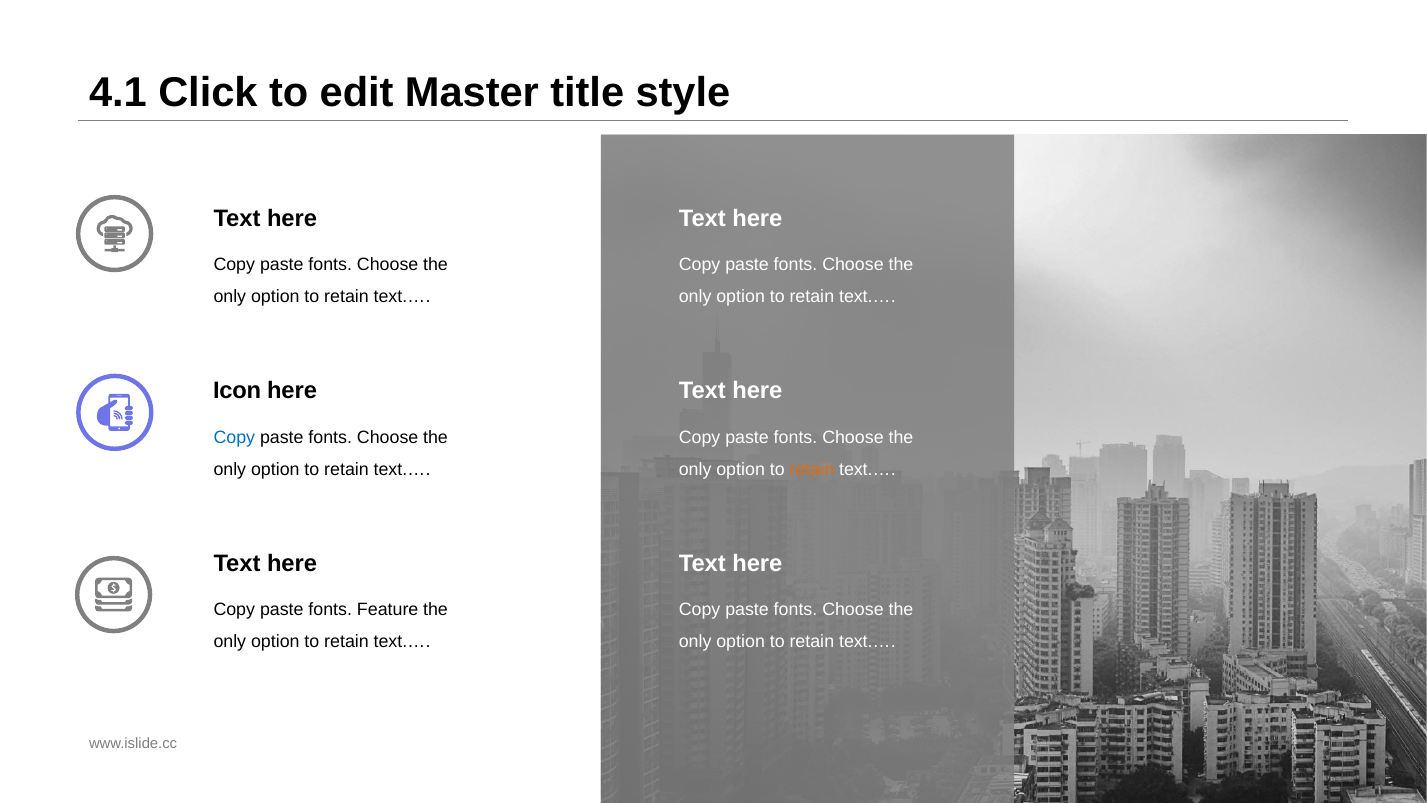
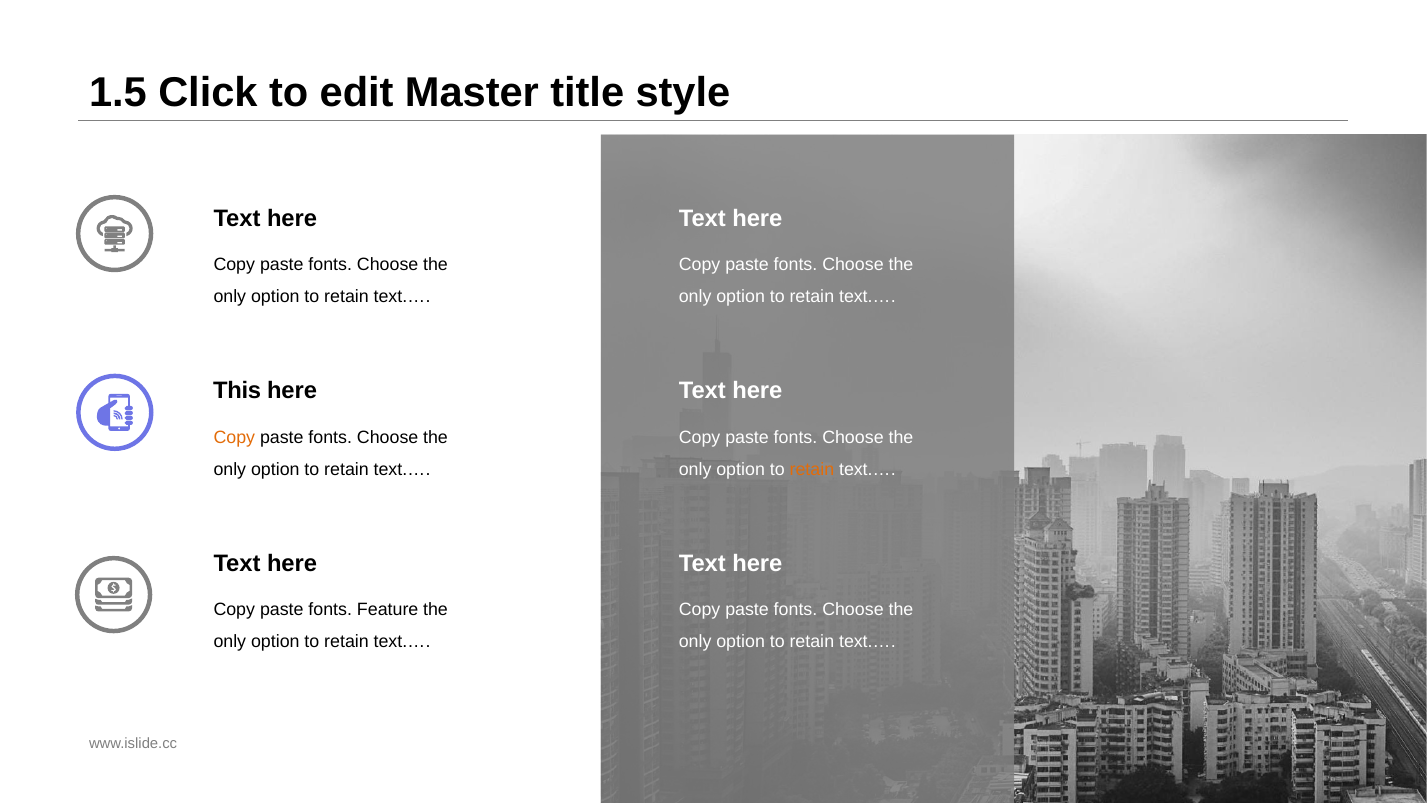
4.1: 4.1 -> 1.5 (118, 92)
Icon: Icon -> This (237, 391)
Copy colour: blue -> orange (234, 437)
